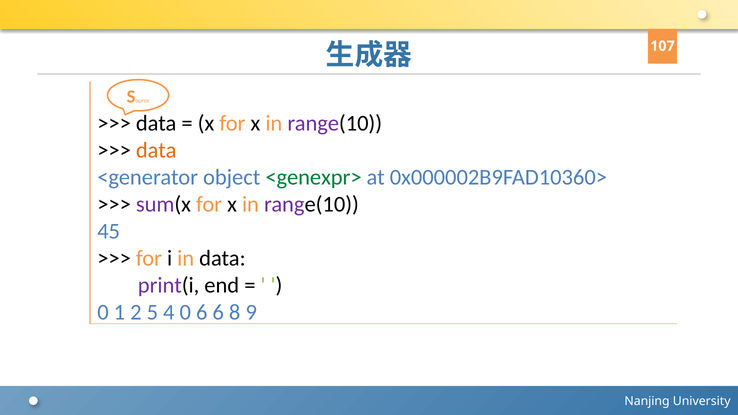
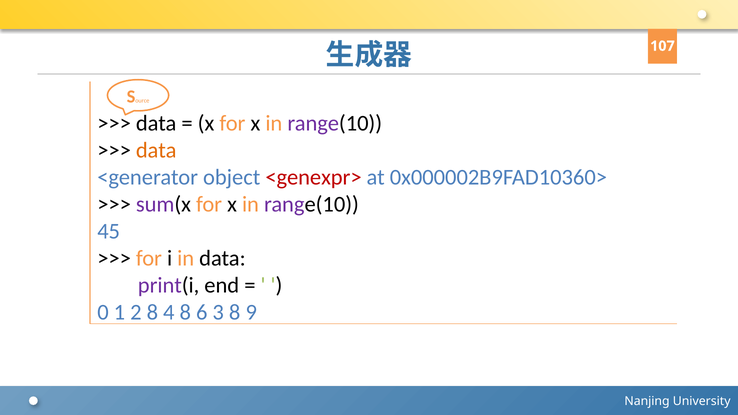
<genexpr> colour: green -> red (314, 177)
2 5: 5 -> 8 (152, 312)
4 0: 0 -> 8 (185, 312)
6 6: 6 -> 3 (218, 312)
